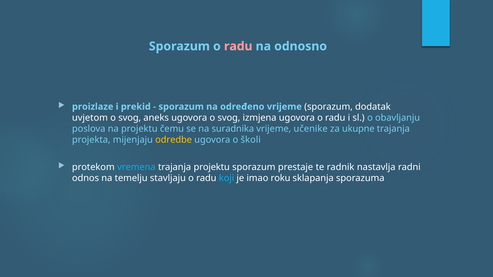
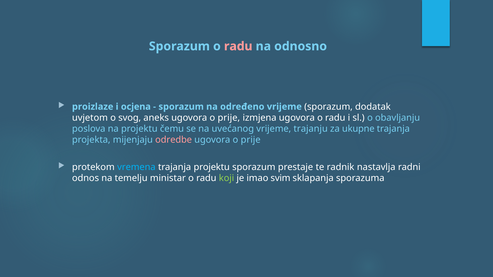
prekid: prekid -> ocjena (136, 107)
aneks ugovora o svog: svog -> prije (229, 118)
suradnika: suradnika -> uvećanog (233, 129)
učenike: učenike -> trajanju (311, 129)
odredbe colour: yellow -> pink (174, 140)
školi: školi -> prije (251, 140)
stavljaju: stavljaju -> ministar (168, 178)
koji colour: light blue -> light green (226, 178)
roku: roku -> svim (281, 178)
